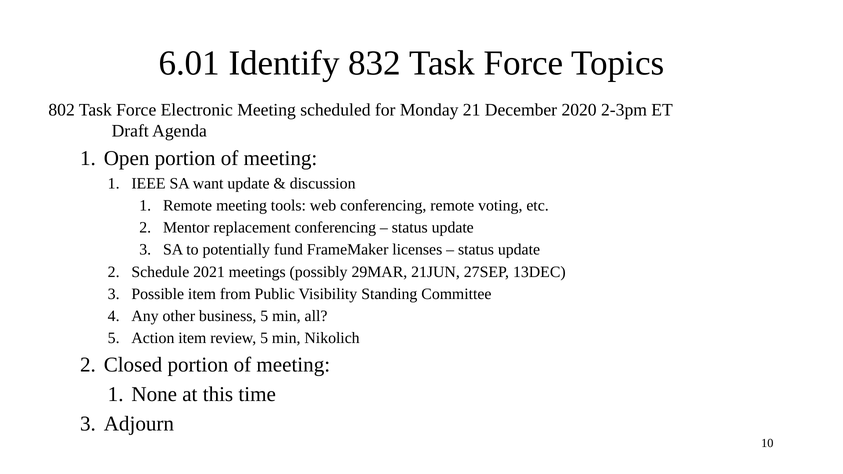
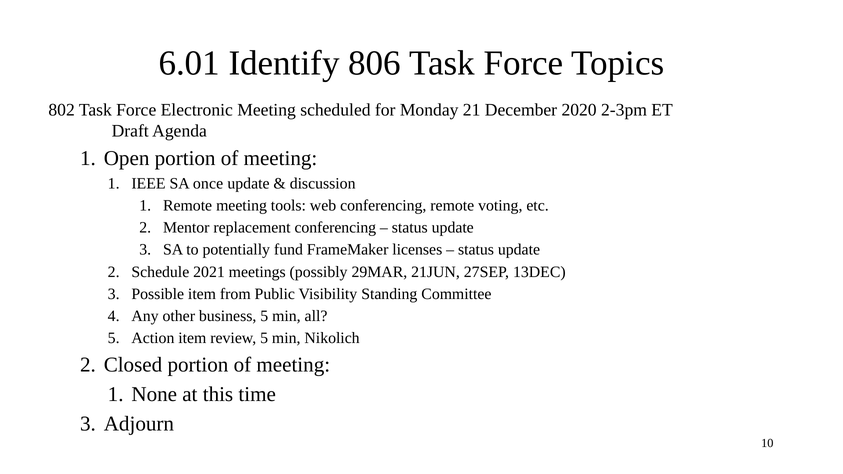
832: 832 -> 806 (375, 63)
want: want -> once (208, 183)
